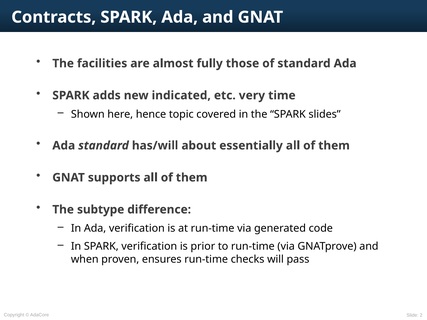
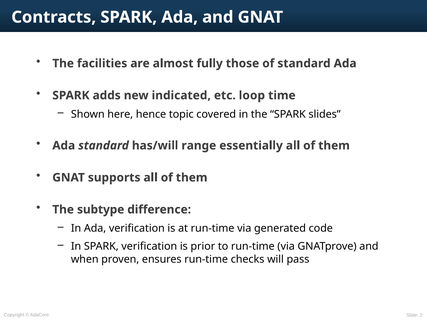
very: very -> loop (252, 95)
about: about -> range (199, 146)
